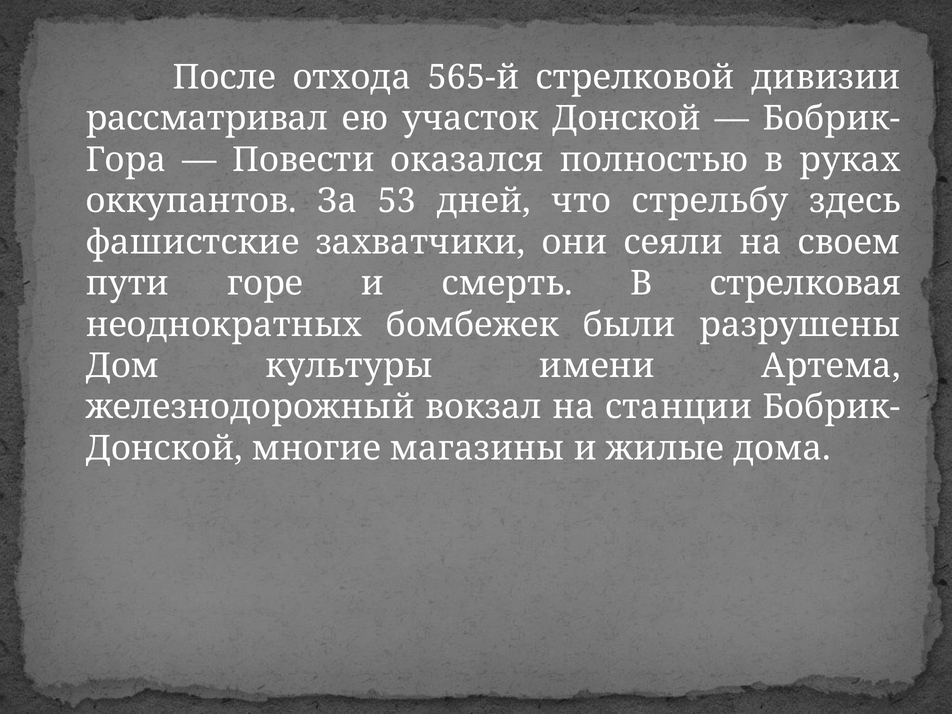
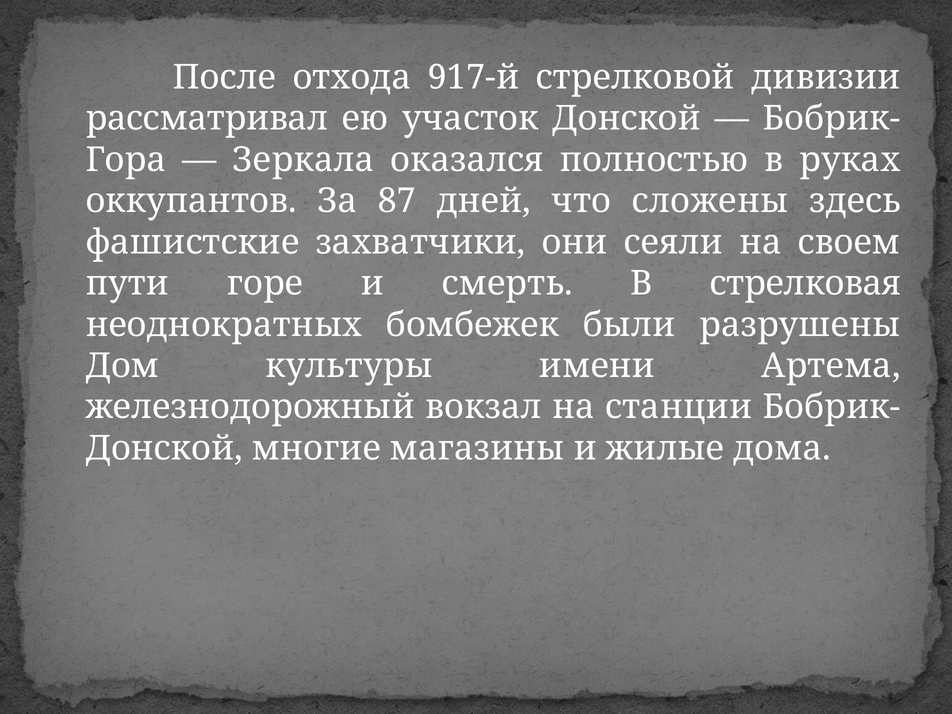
565-й: 565-й -> 917-й (473, 77)
Повести: Повести -> Зеркала (303, 160)
53: 53 -> 87 (397, 201)
стрельбу: стрельбу -> сложены (710, 201)
